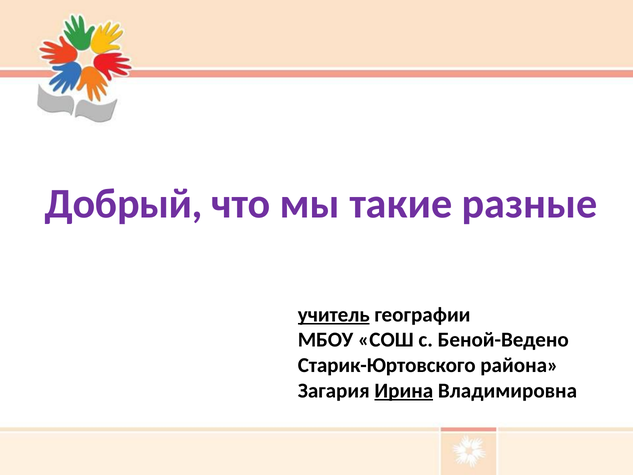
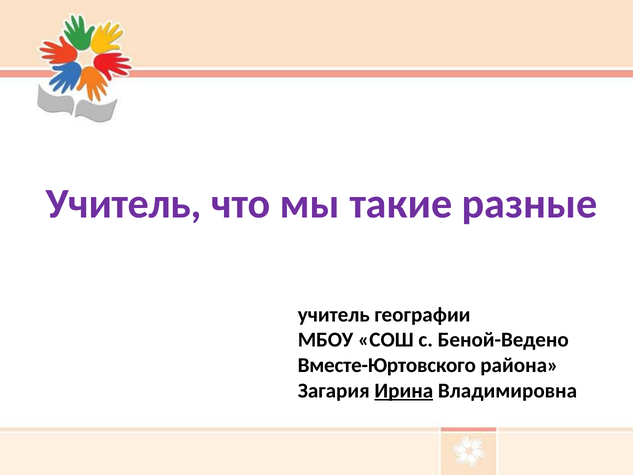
Добрый: Добрый -> Учитель (124, 204)
учитель underline: present -> none (334, 314)
Старик-Юртовского: Старик-Юртовского -> Вместе-Юртовского (387, 365)
